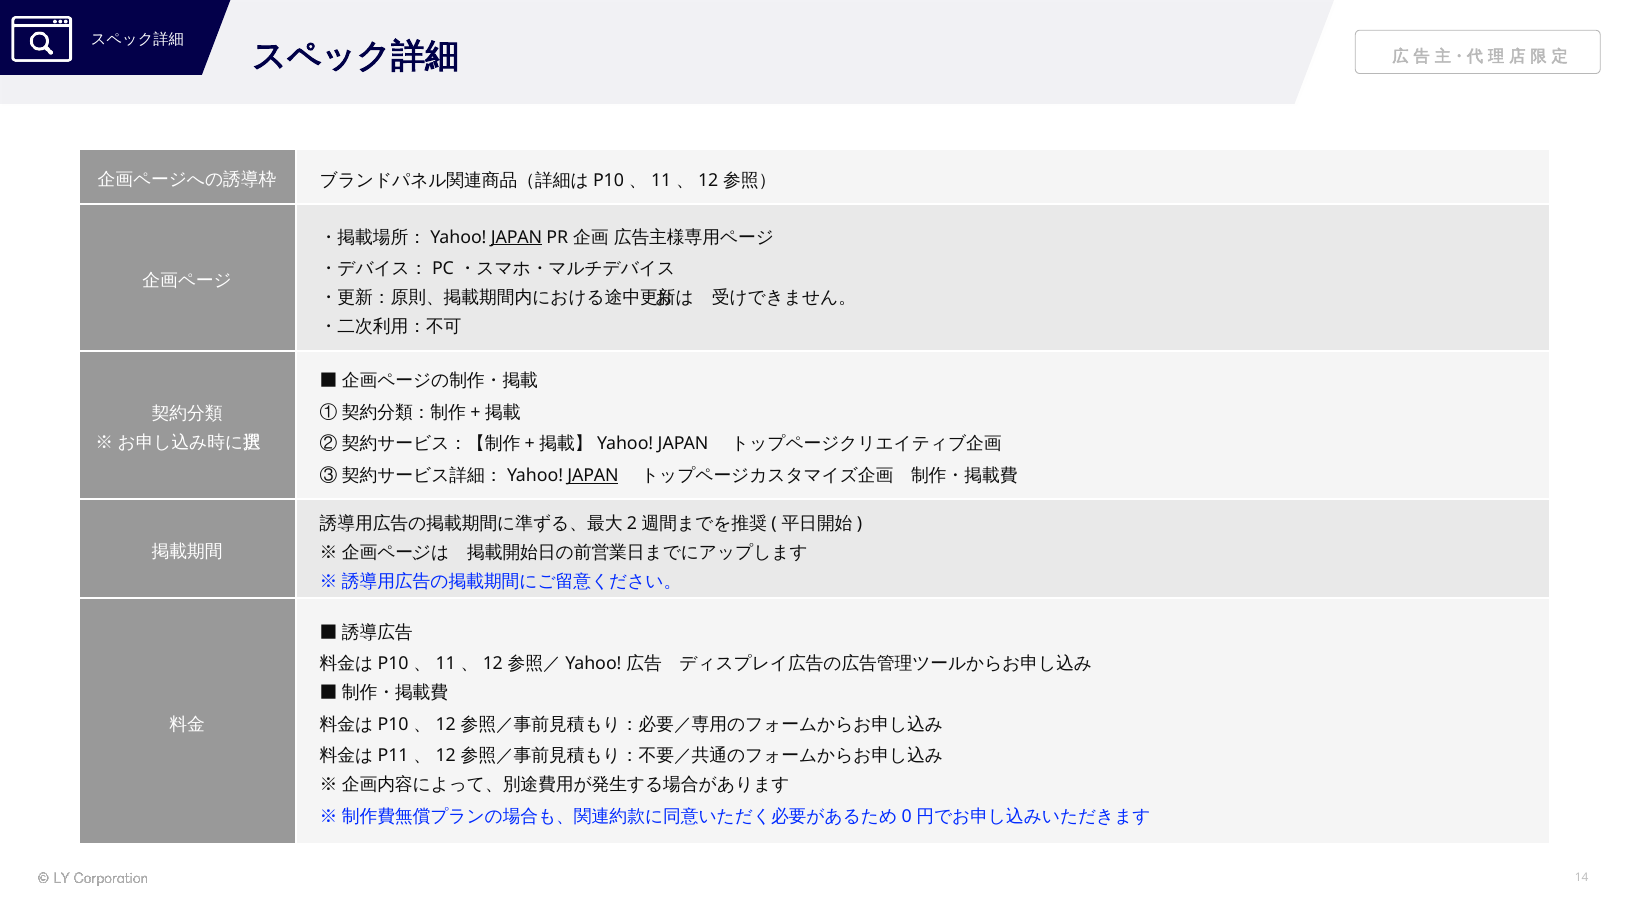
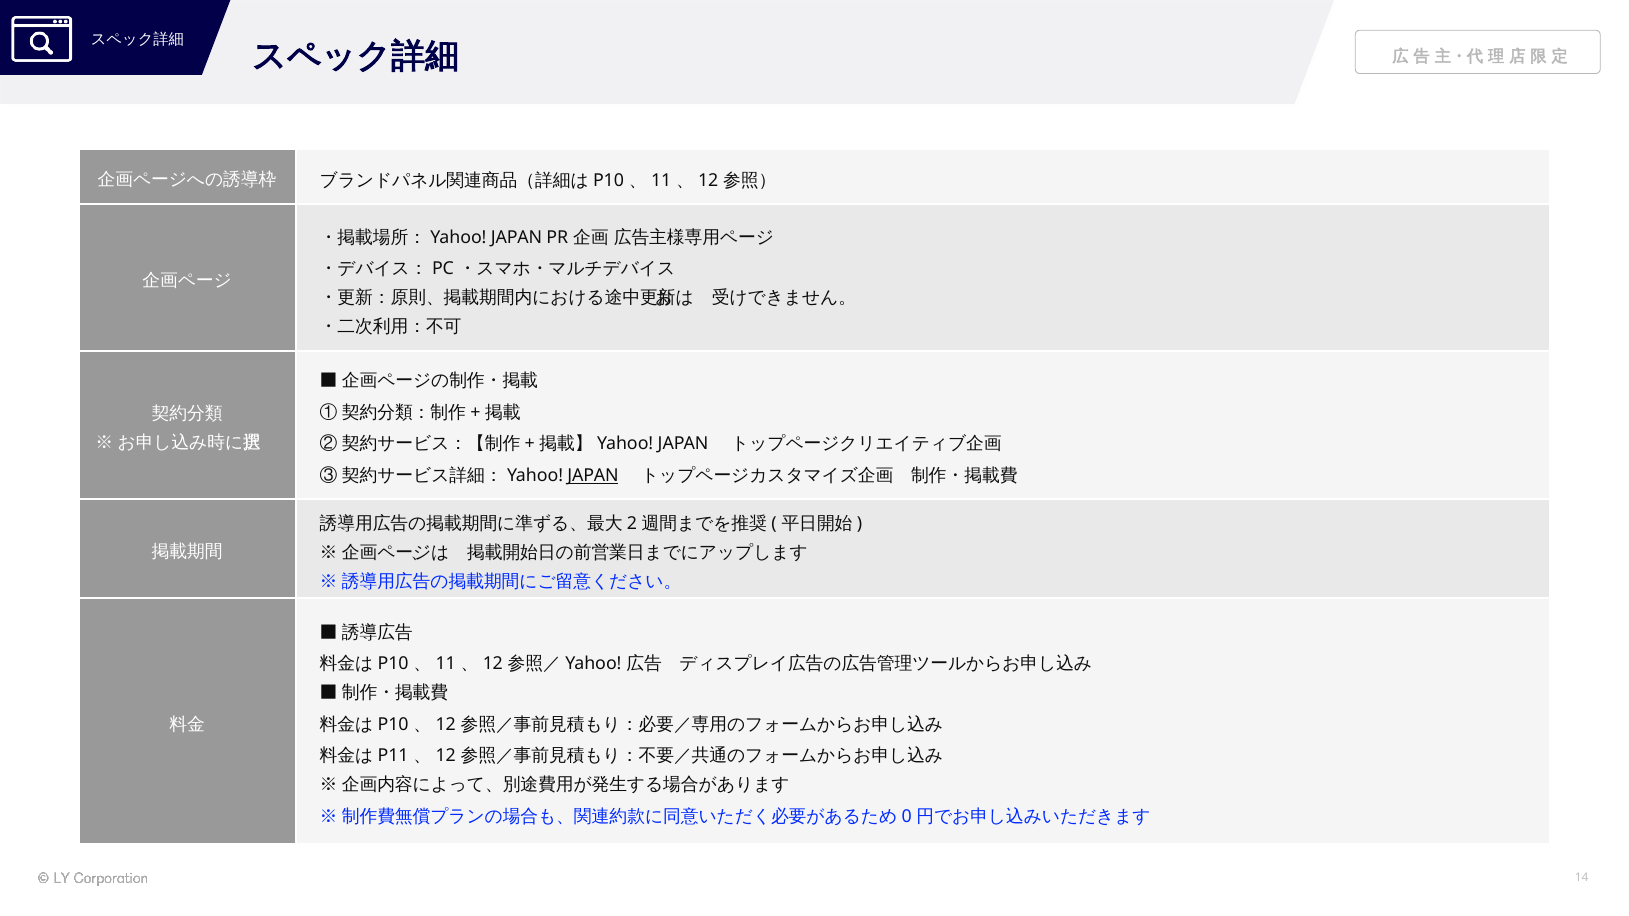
JAPAN underline: present -> none (517, 237)
